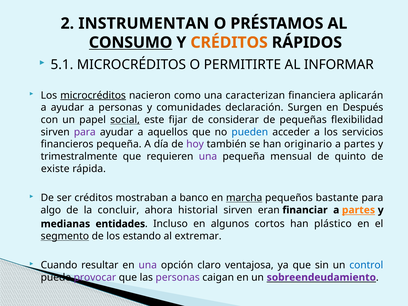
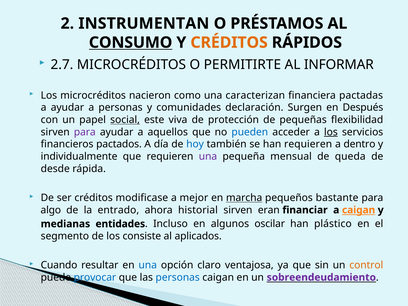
5.1: 5.1 -> 2.7 (62, 65)
microcréditos underline: present -> none (93, 95)
aplicarán: aplicarán -> pactadas (361, 95)
fijar: fijar -> viva (178, 120)
considerar: considerar -> protección (233, 120)
los underline: none -> present (331, 132)
financieros pequeña: pequeña -> pactados (119, 144)
hoy colour: purple -> blue (195, 144)
han originario: originario -> requieren (308, 144)
partes: partes -> dentro (359, 144)
trimestralmente: trimestralmente -> individualmente (79, 157)
quinto: quinto -> queda (350, 157)
existe: existe -> desde (55, 169)
mostraban: mostraban -> modificase (142, 198)
banco: banco -> mejor (194, 198)
concluir: concluir -> entrado (118, 210)
financiar a partes: partes -> caigan (359, 210)
cortos: cortos -> oscilar (270, 224)
segmento underline: present -> none (65, 236)
estando: estando -> consiste (142, 236)
extremar: extremar -> aplicados (198, 236)
una colour: purple -> blue (148, 265)
control colour: blue -> orange (366, 265)
provocar colour: purple -> blue (95, 277)
personas colour: purple -> blue (178, 277)
